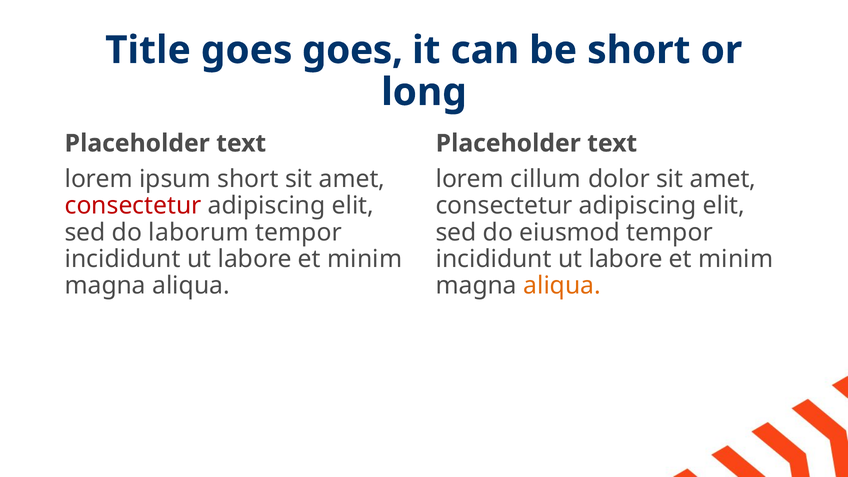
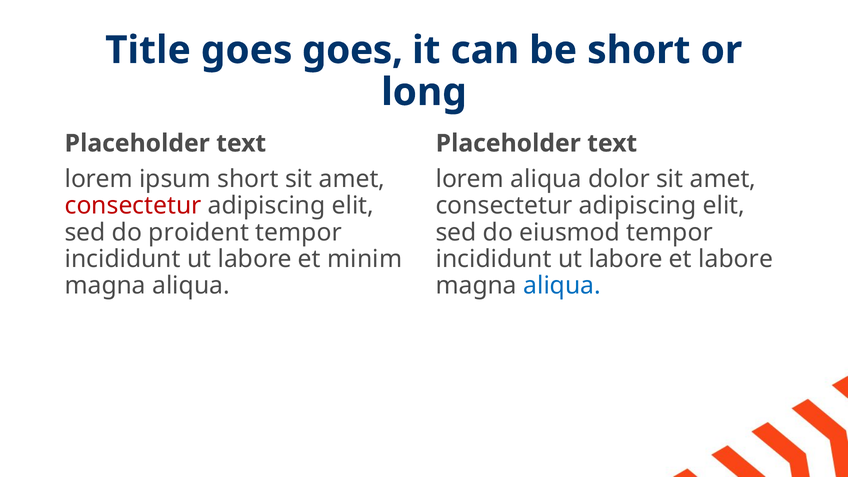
lorem cillum: cillum -> aliqua (546, 179)
laborum: laborum -> proident (199, 232)
minim: minim -> labore (736, 259)
aliqua colour: orange -> blue (562, 286)
